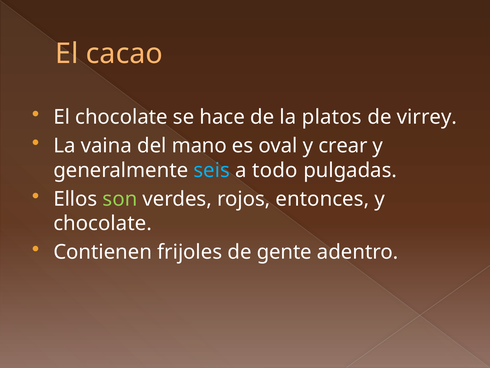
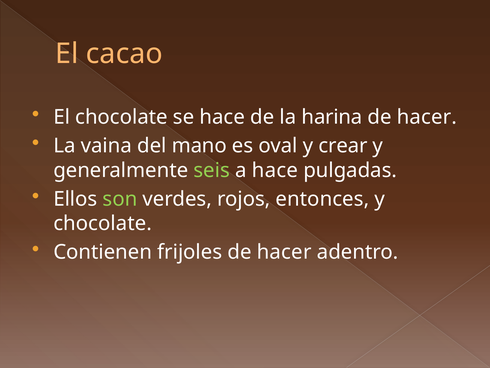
platos: platos -> harina (332, 117)
virrey: virrey -> hacer (427, 117)
seis colour: light blue -> light green (212, 170)
a todo: todo -> hace (275, 170)
frijoles de gente: gente -> hacer (284, 252)
